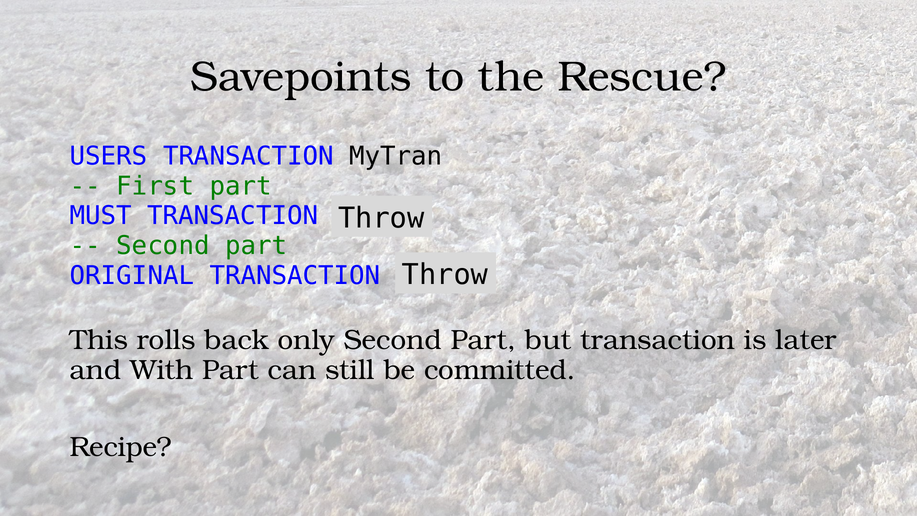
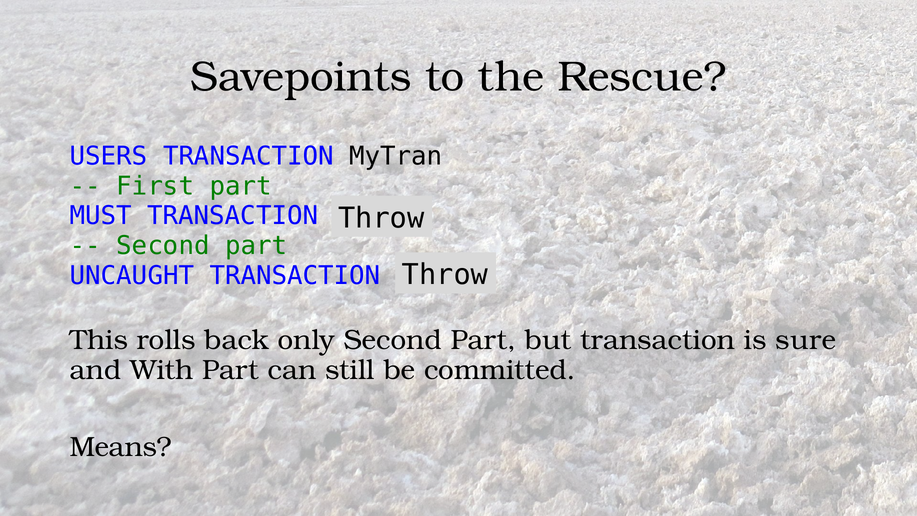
ORIGINAL: ORIGINAL -> UNCAUGHT (132, 275)
later: later -> sure (806, 340)
Recipe: Recipe -> Means (121, 447)
